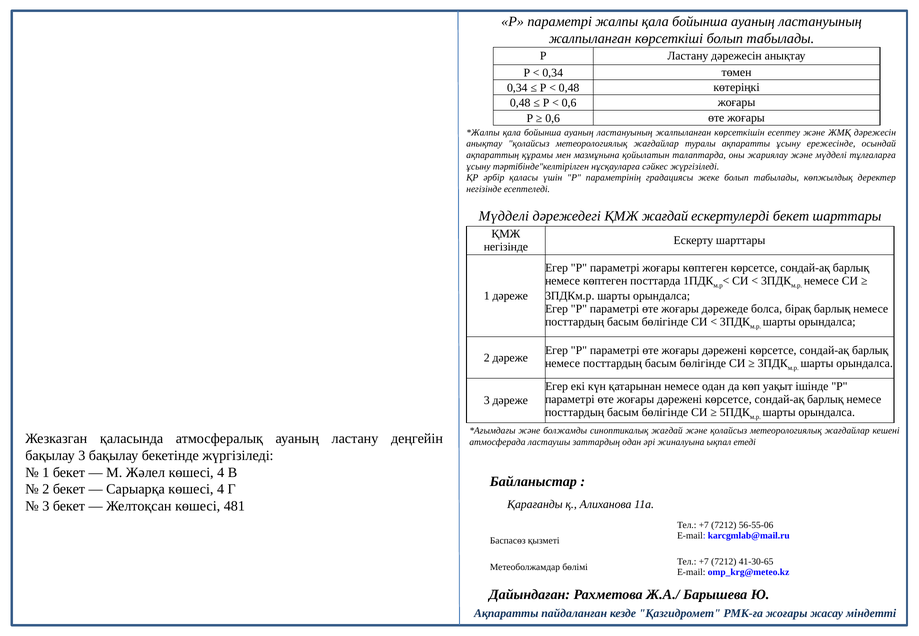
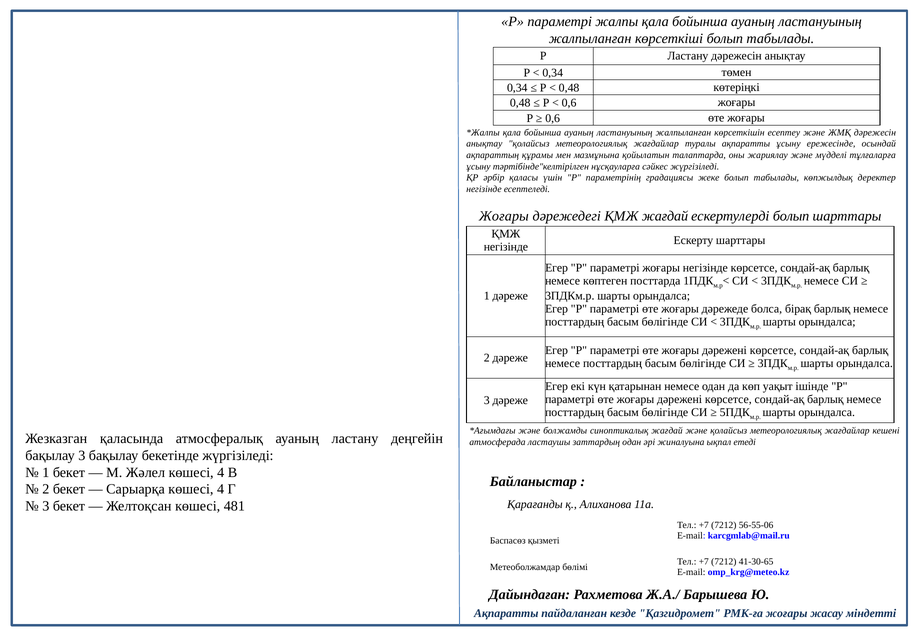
Мүдделі: Мүдделі -> Жоғары (504, 216)
ескертулерді бекет: бекет -> болып (791, 216)
жоғары көптеген: көптеген -> негізінде (705, 268)
